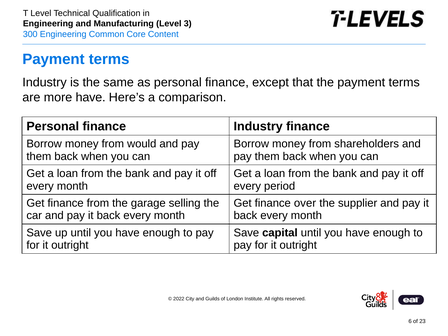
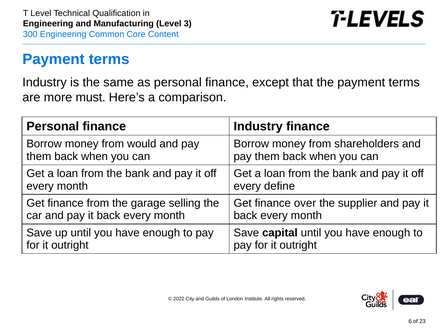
more have: have -> must (91, 97)
period: period -> define (280, 186)
